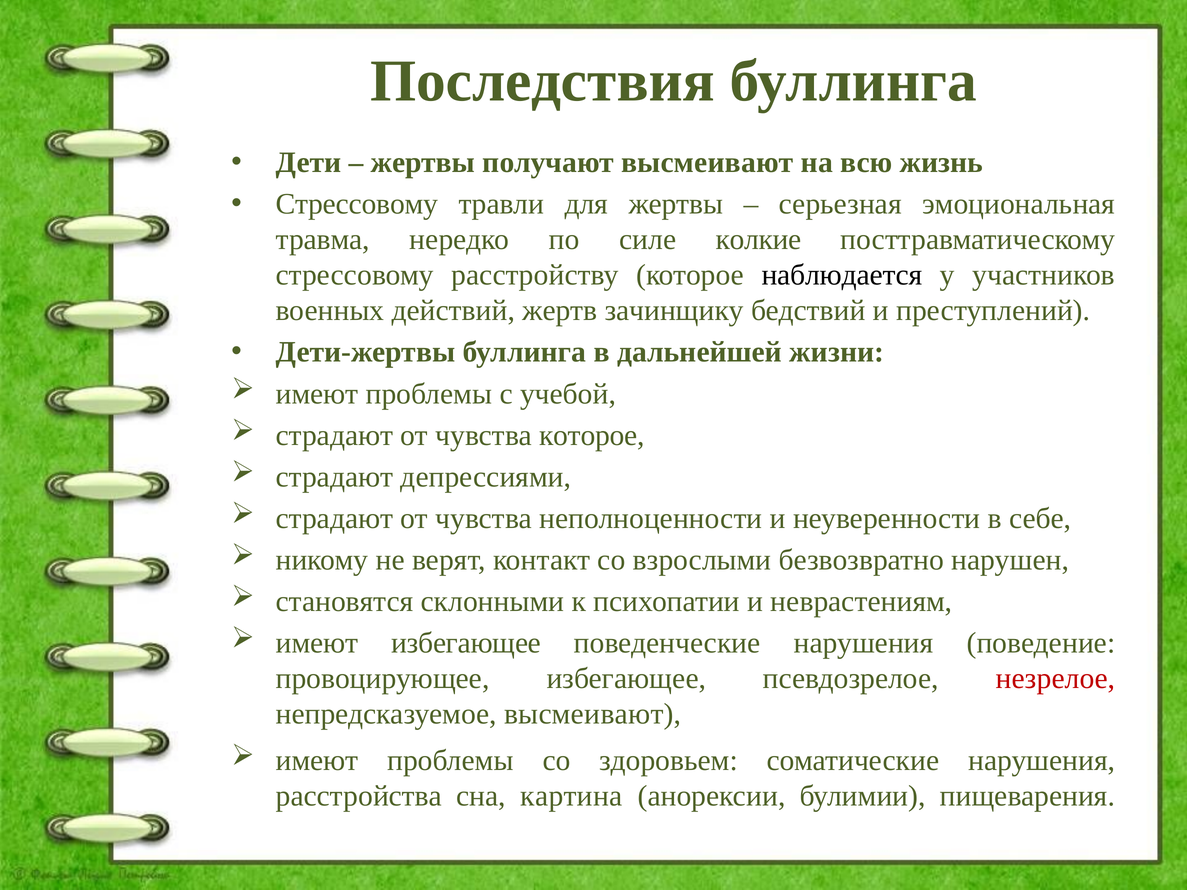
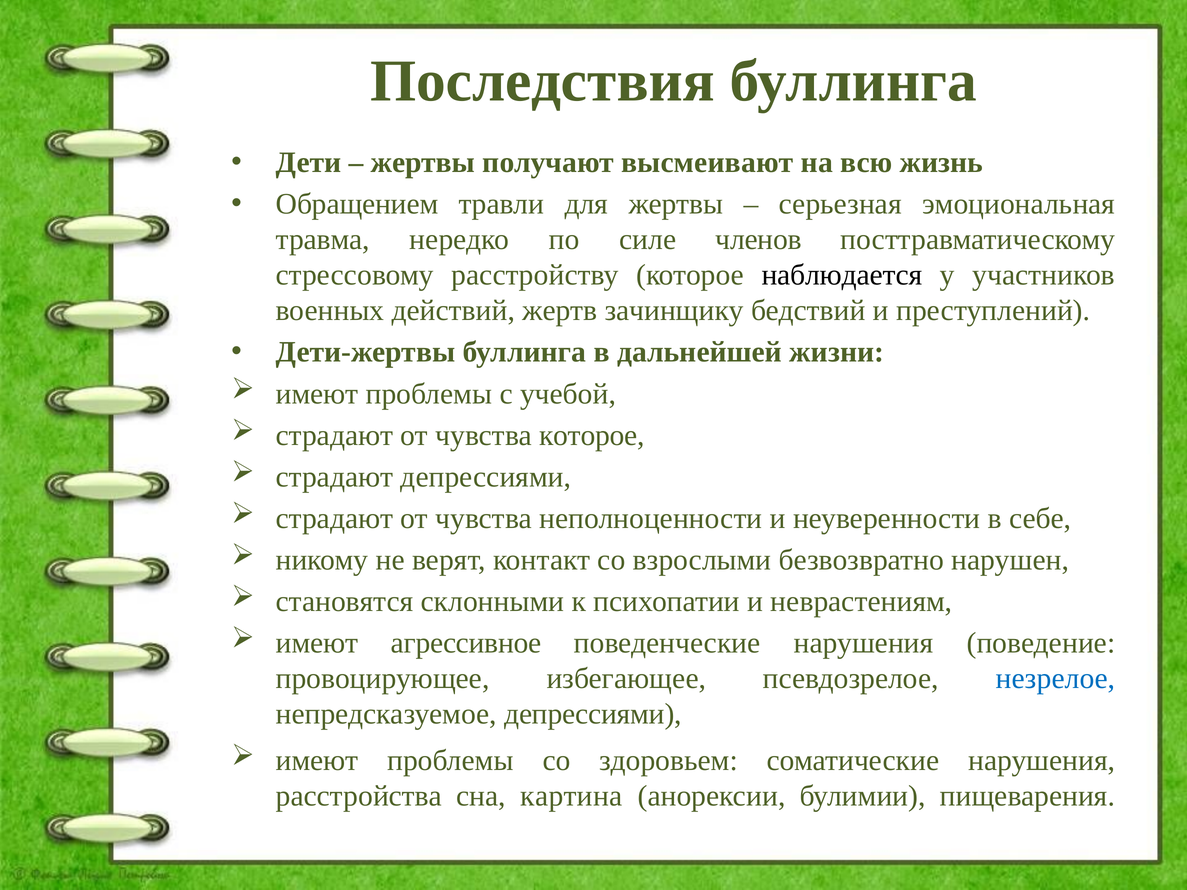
Стрессовому: Стрессовому -> Обращением (357, 204)
колкие: колкие -> членов (759, 240)
имеют избегающее: избегающее -> агрессивное (466, 643)
незрелое colour: red -> blue (1055, 679)
непредсказуемое высмеивают: высмеивают -> депрессиями (593, 714)
